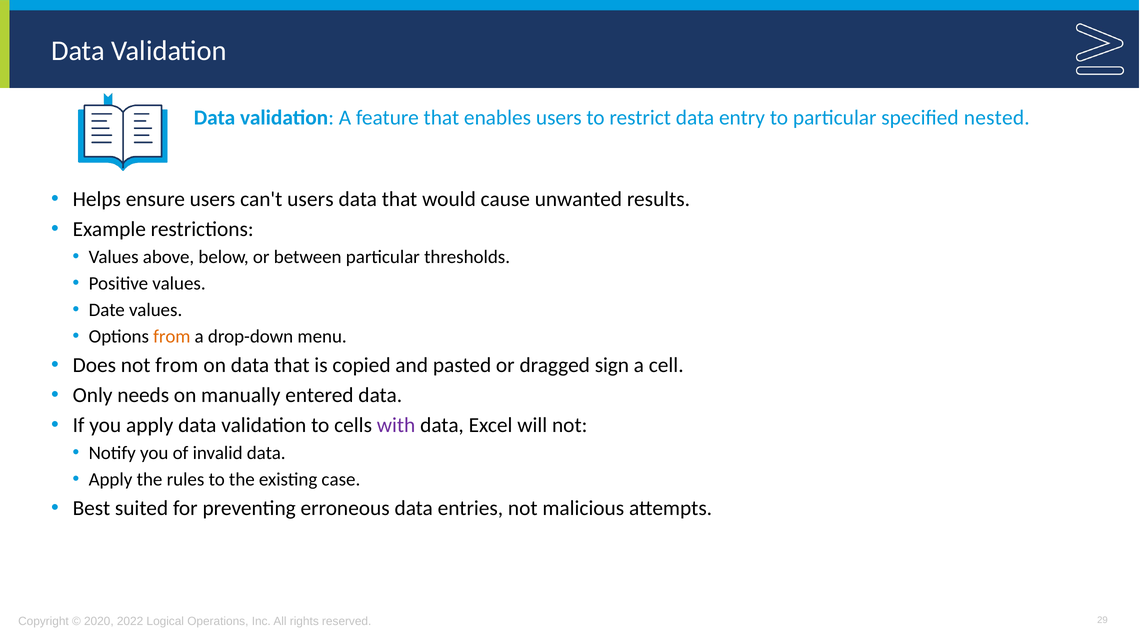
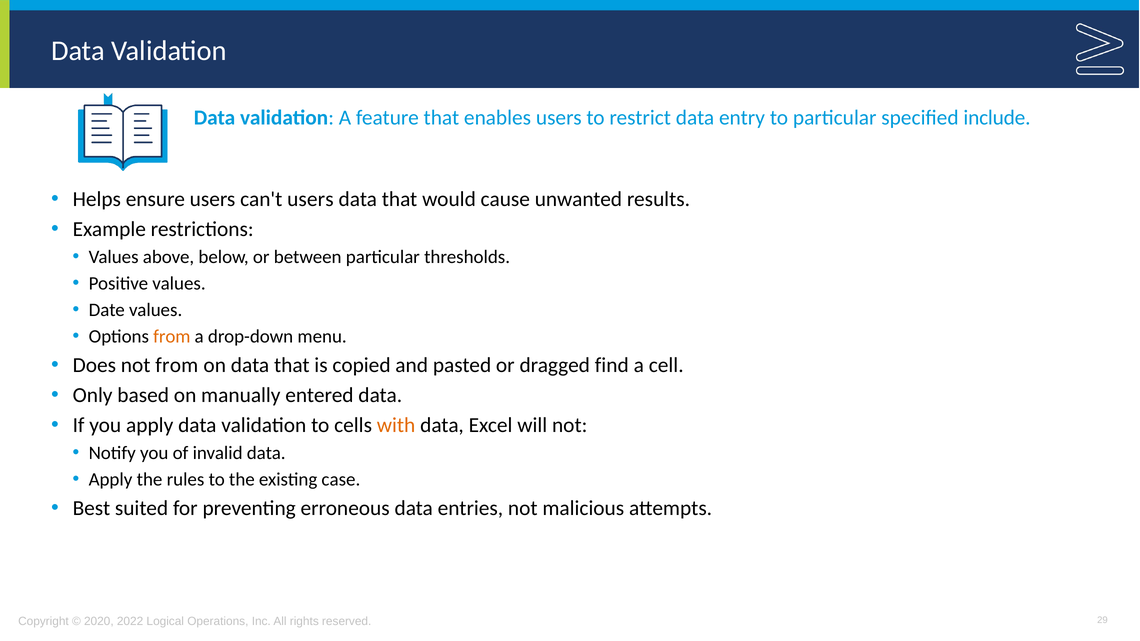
nested: nested -> include (997, 118)
sign: sign -> find (612, 366)
needs: needs -> based (143, 395)
with colour: purple -> orange (396, 425)
